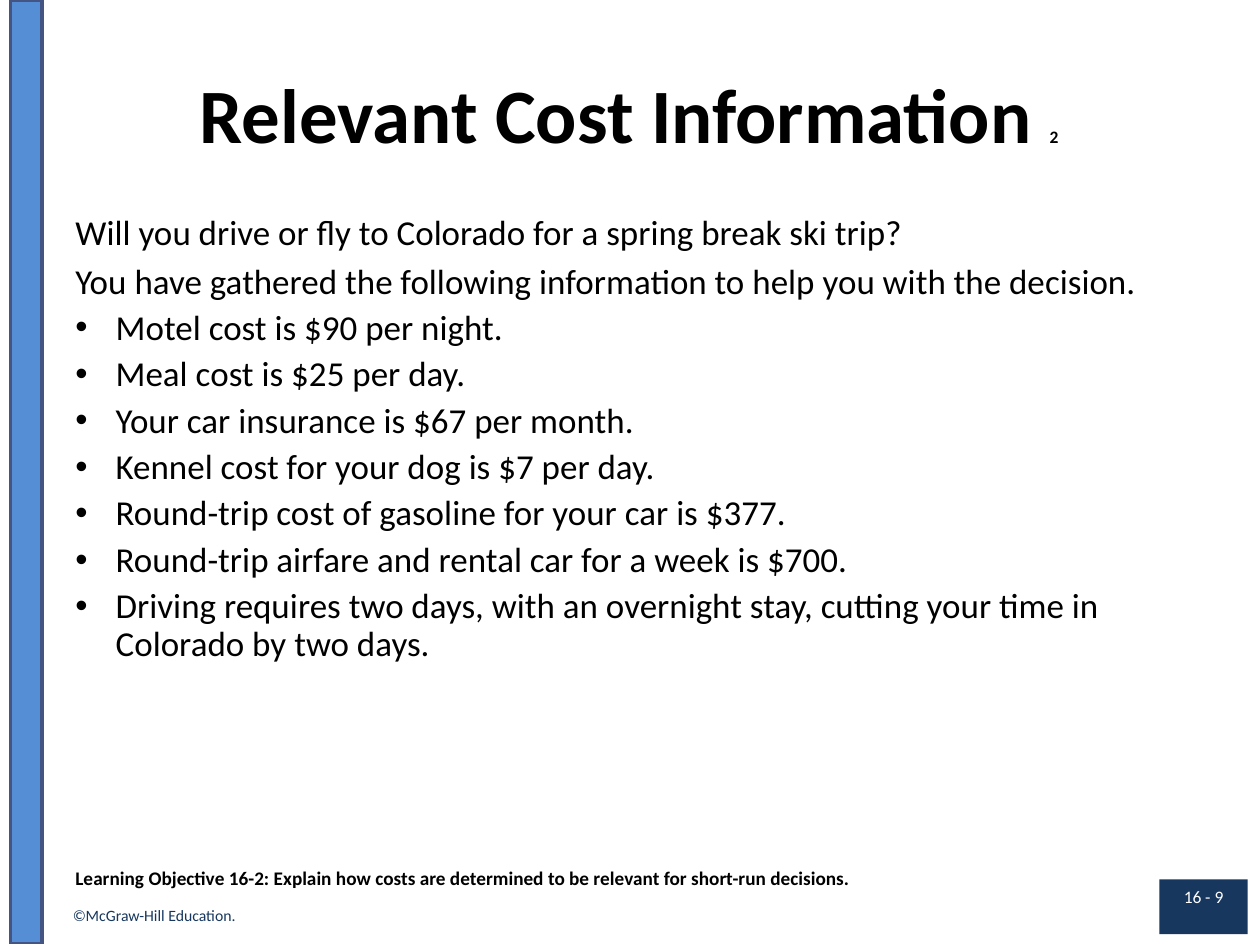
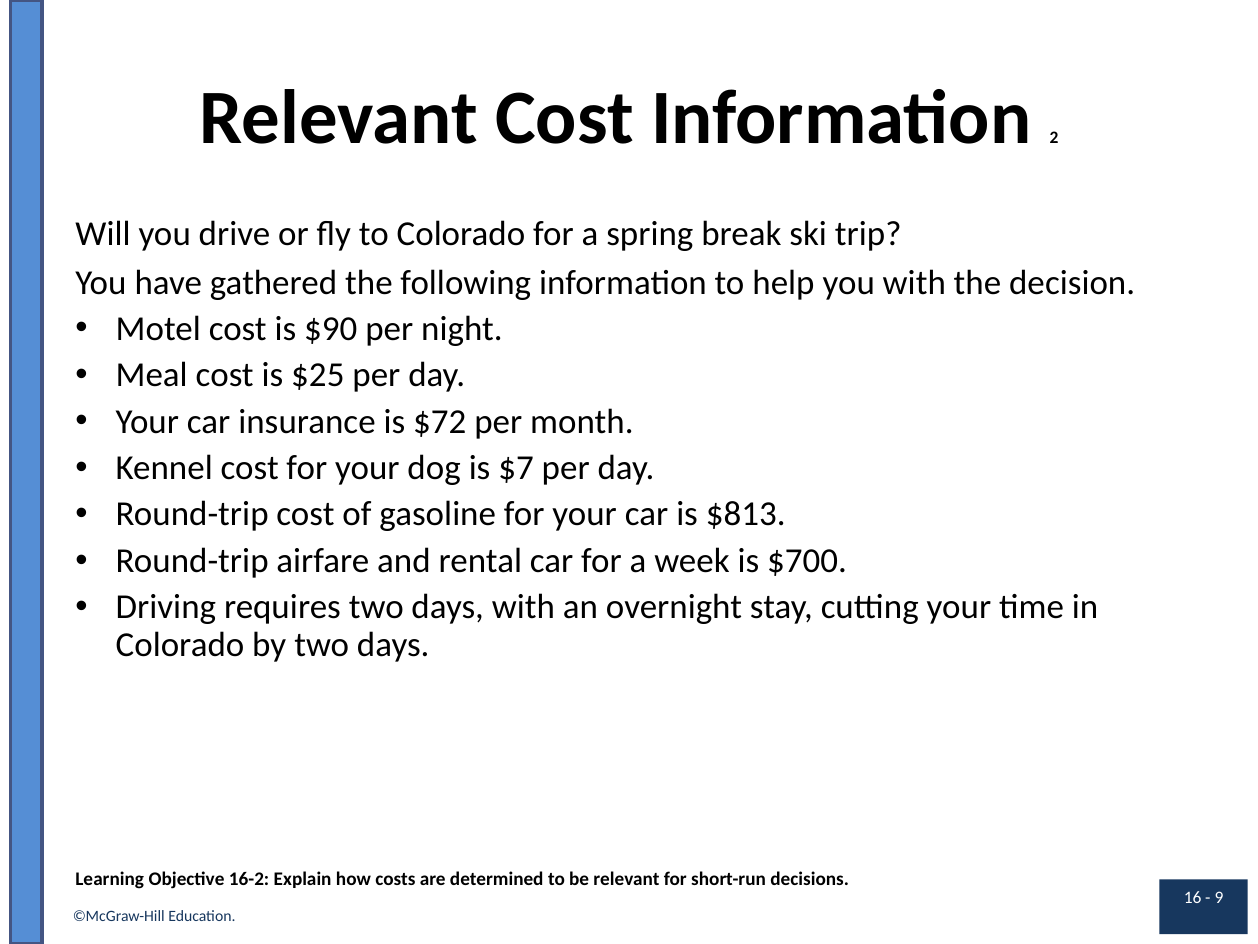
$67: $67 -> $72 (440, 421)
$377: $377 -> $813 (746, 514)
